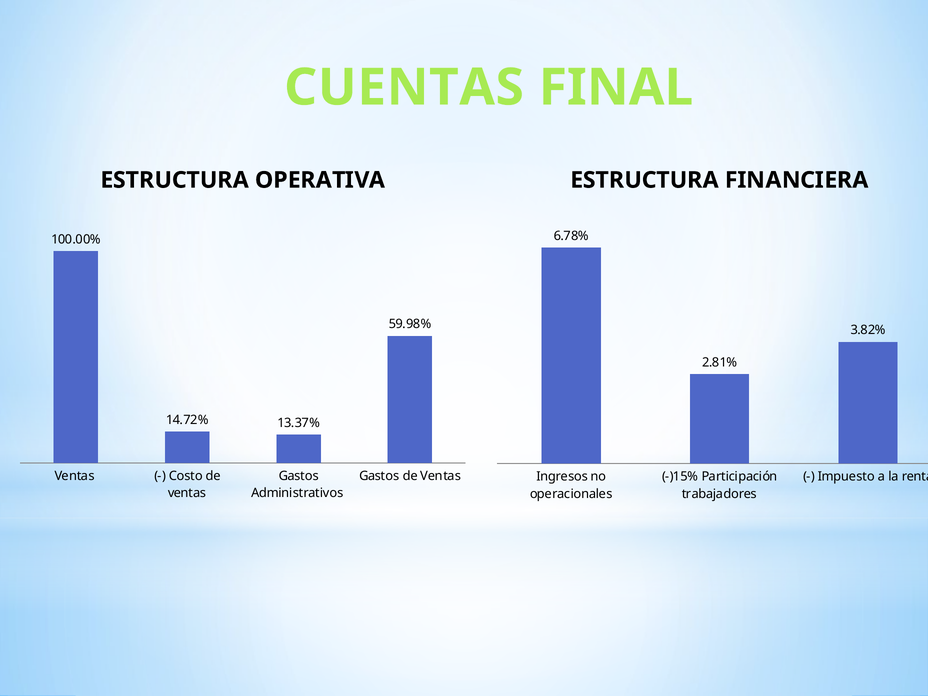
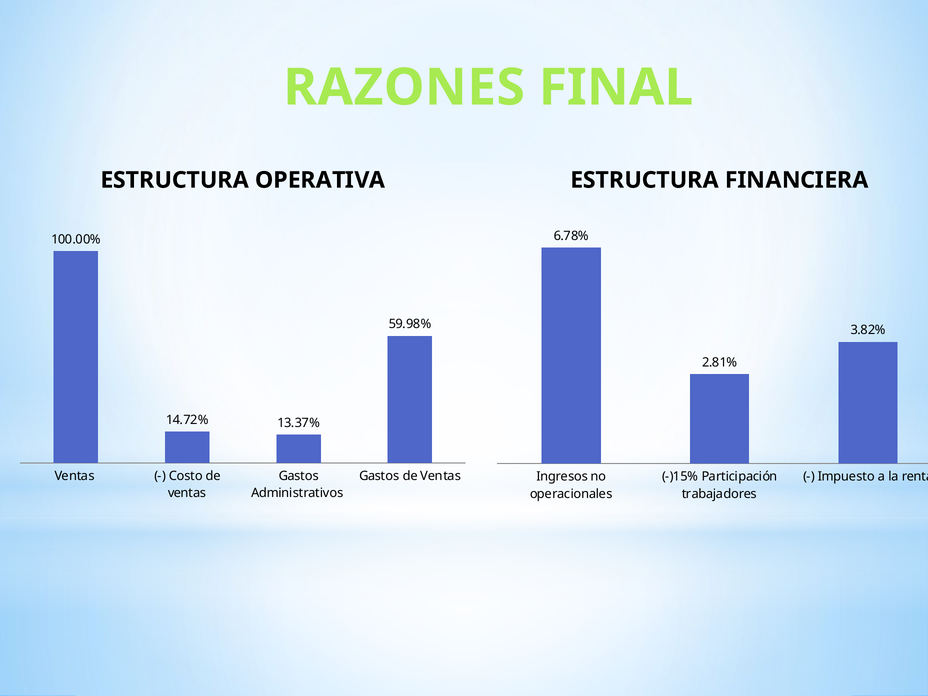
CUENTAS: CUENTAS -> RAZONES (404, 88)
